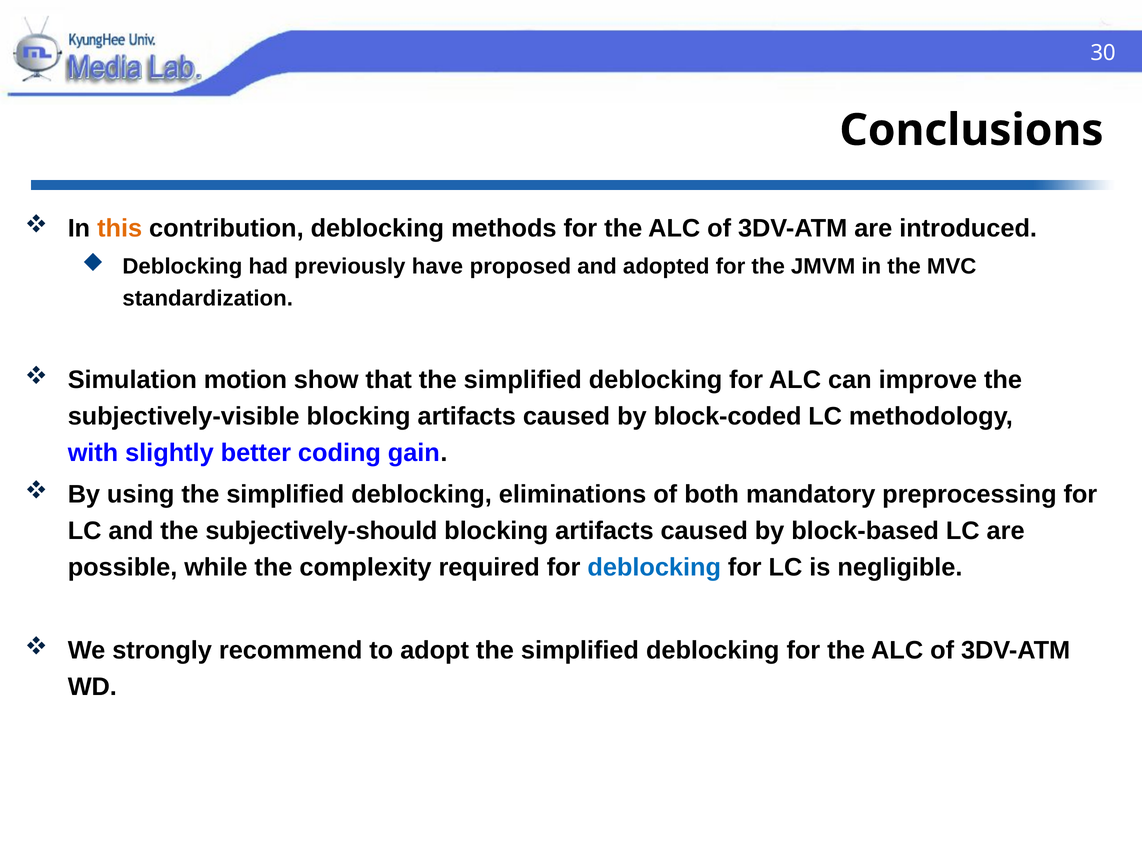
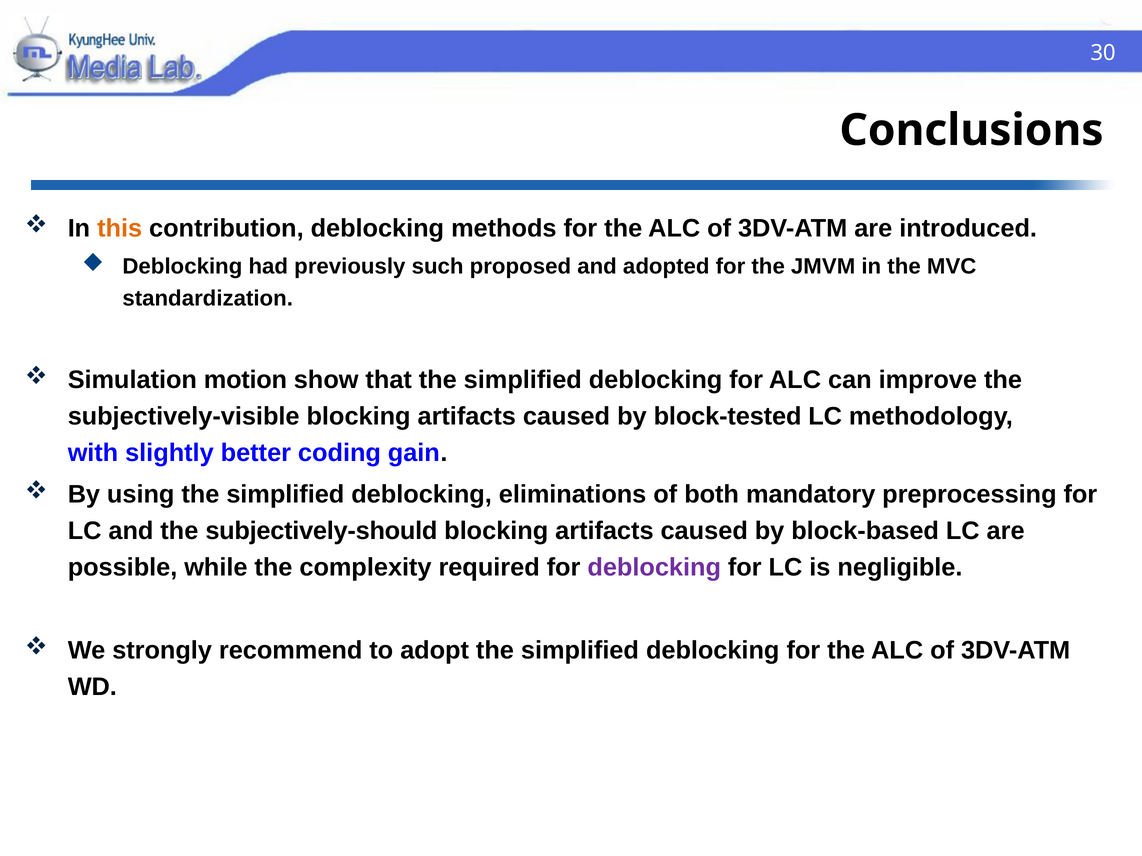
have: have -> such (438, 267)
block-coded: block-coded -> block-tested (728, 417)
deblocking colour: blue -> purple (654, 568)
